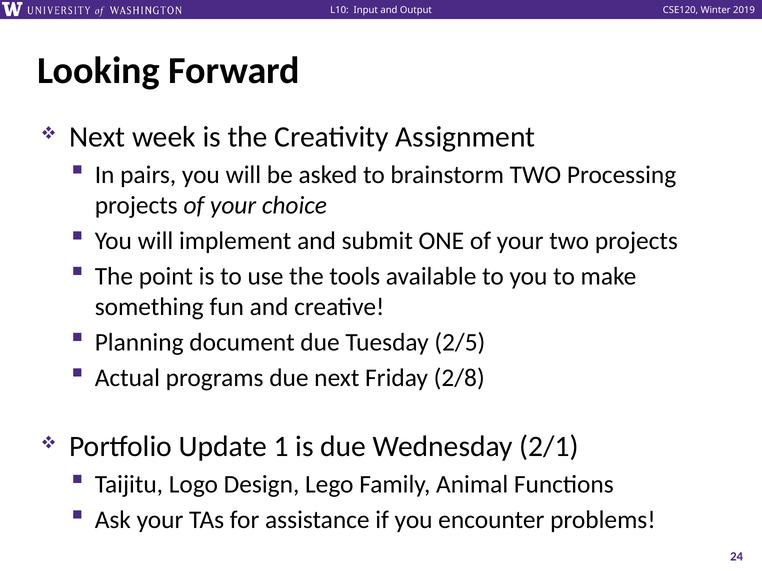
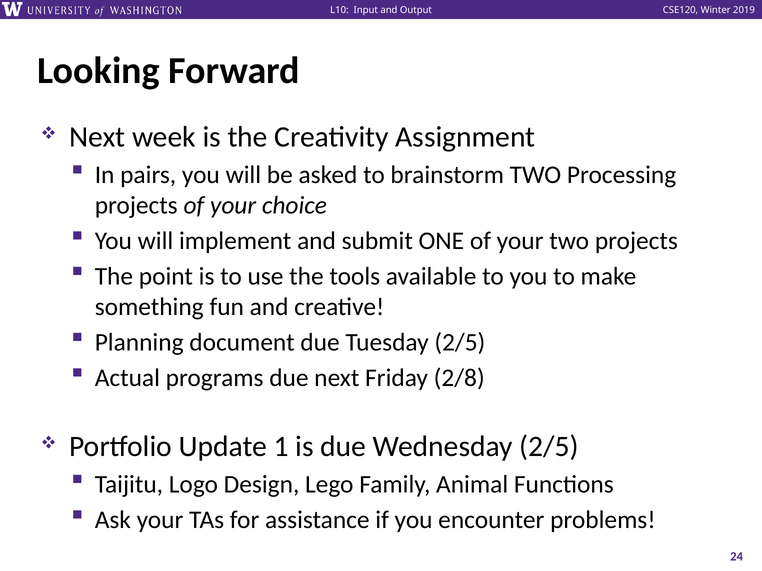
Wednesday 2/1: 2/1 -> 2/5 (549, 447)
